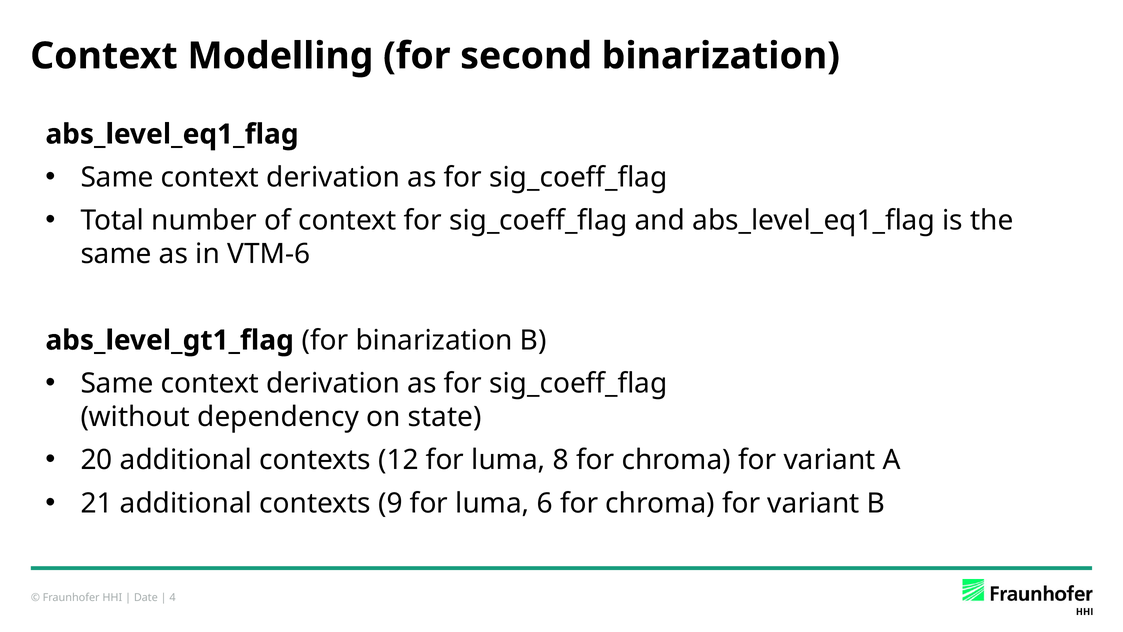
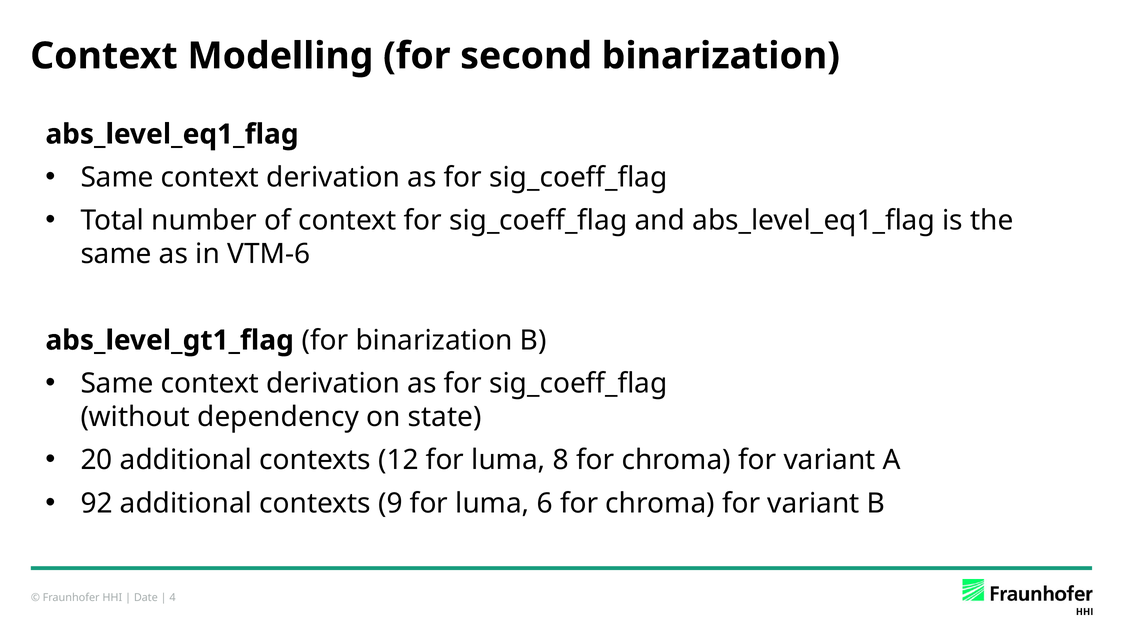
21: 21 -> 92 (97, 503)
